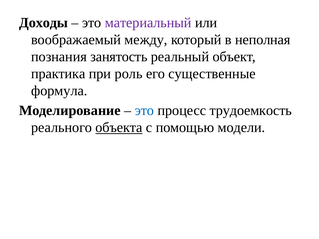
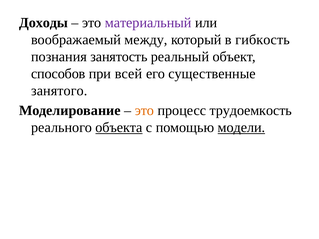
неполная: неполная -> гибкость (263, 40)
практика: практика -> способов (58, 74)
роль: роль -> всей (128, 74)
формула: формула -> занятого (59, 91)
это colour: blue -> orange (144, 111)
модели underline: none -> present (241, 128)
